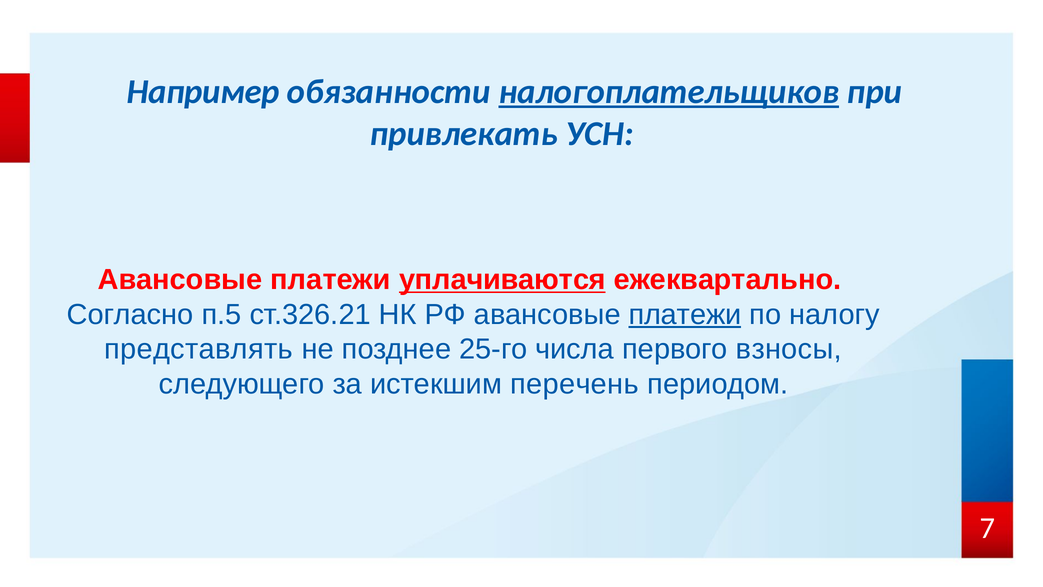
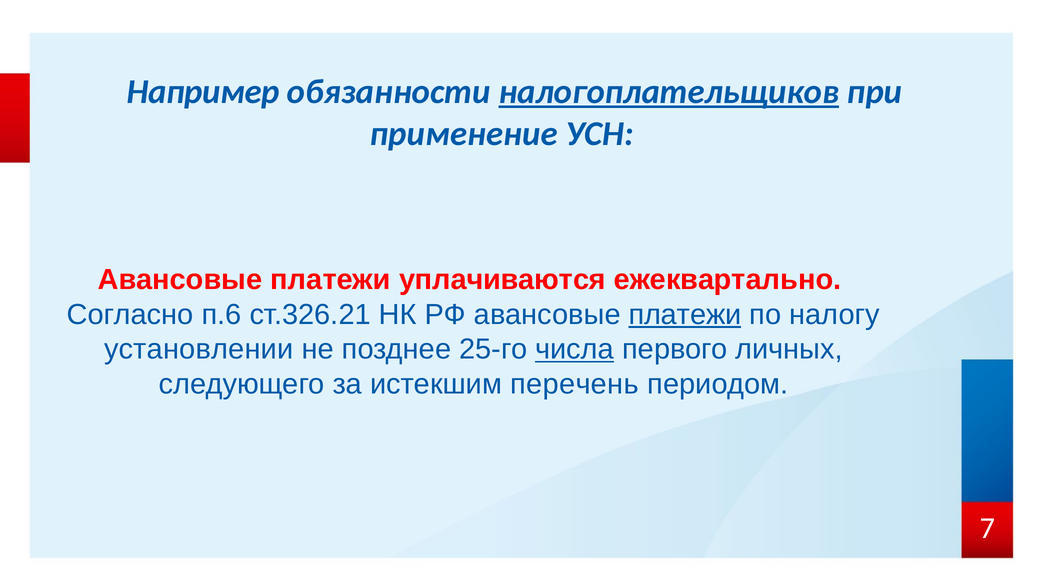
привлекать: привлекать -> применение (464, 133)
уплачиваются underline: present -> none (502, 280)
п.5: п.5 -> п.6 (221, 314)
представлять: представлять -> установлении (199, 349)
числа underline: none -> present (575, 349)
взносы: взносы -> личных (789, 349)
